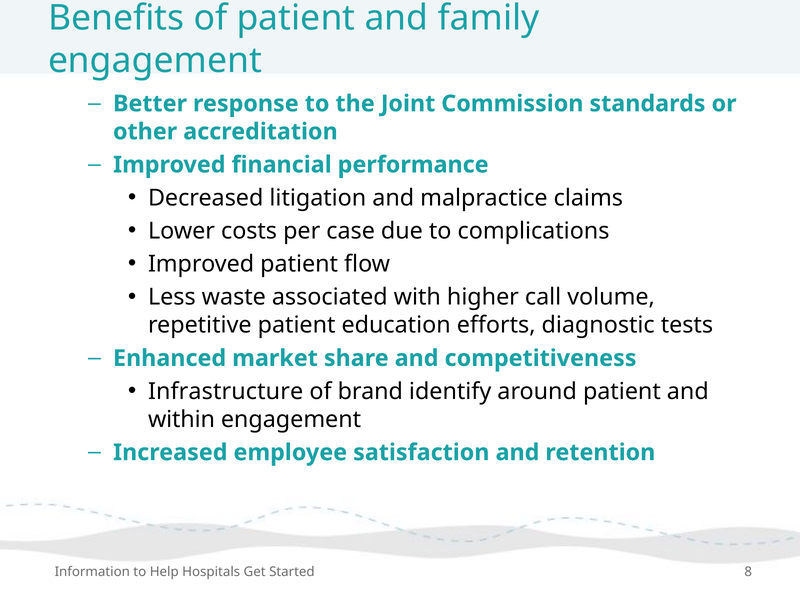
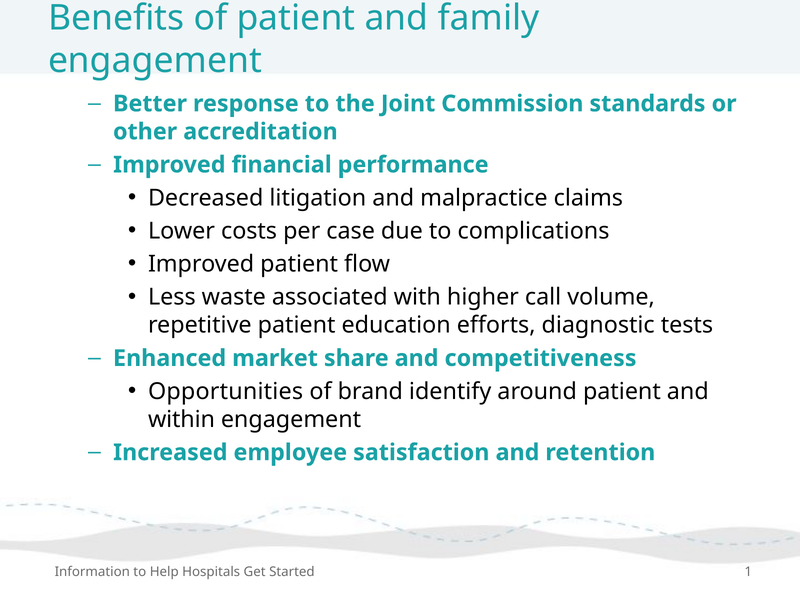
Infrastructure: Infrastructure -> Opportunities (226, 391)
8: 8 -> 1 (748, 572)
